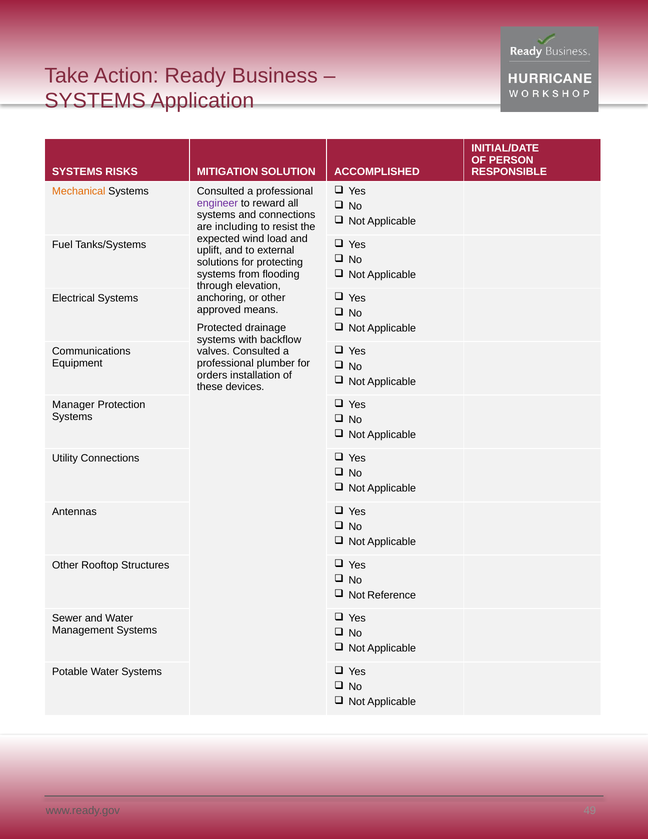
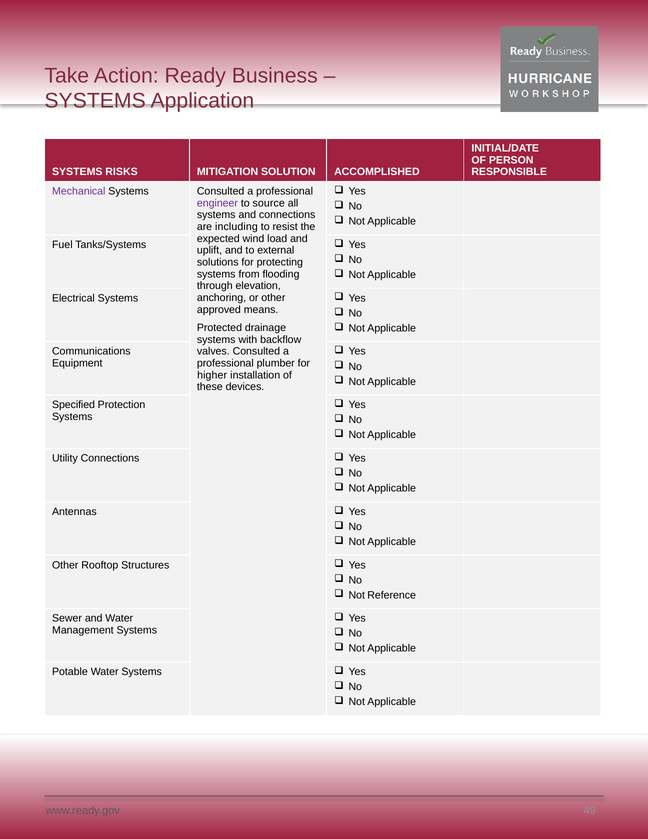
Mechanical colour: orange -> purple (79, 191)
reward: reward -> source (269, 203)
orders: orders -> higher (212, 375)
Manager: Manager -> Specified (74, 405)
